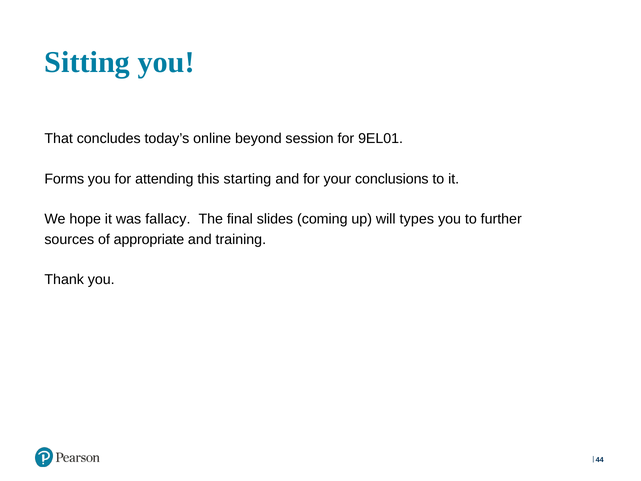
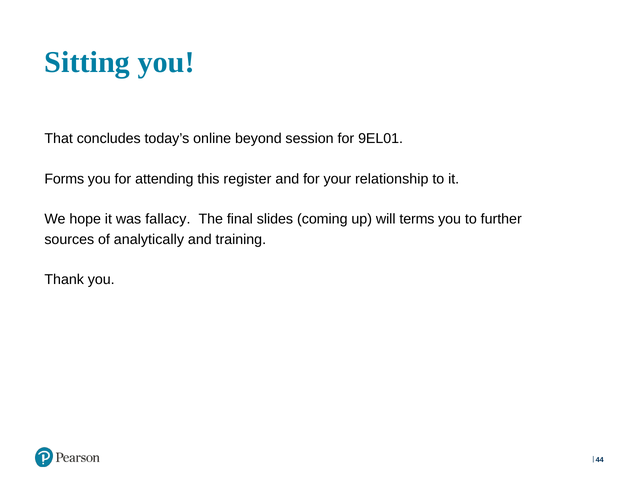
starting: starting -> register (247, 179)
conclusions: conclusions -> relationship (392, 179)
types: types -> terms (417, 219)
appropriate: appropriate -> analytically (149, 239)
